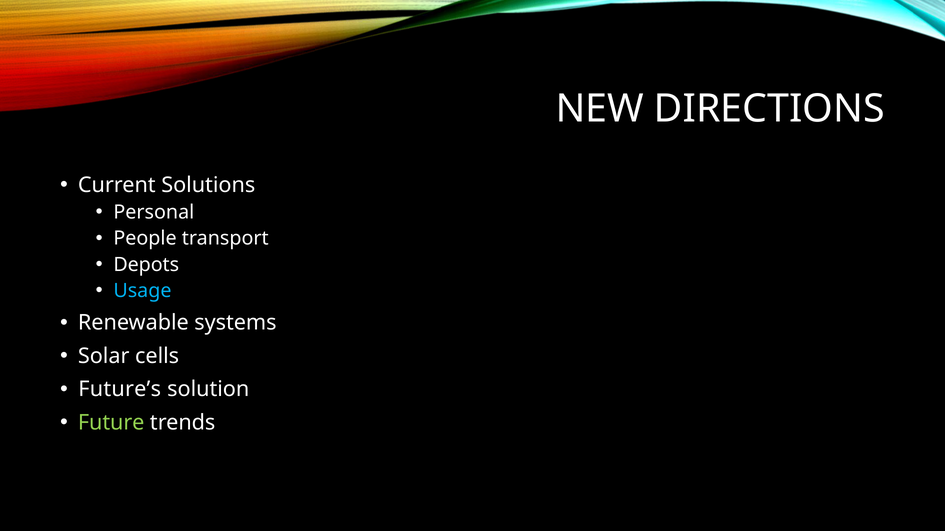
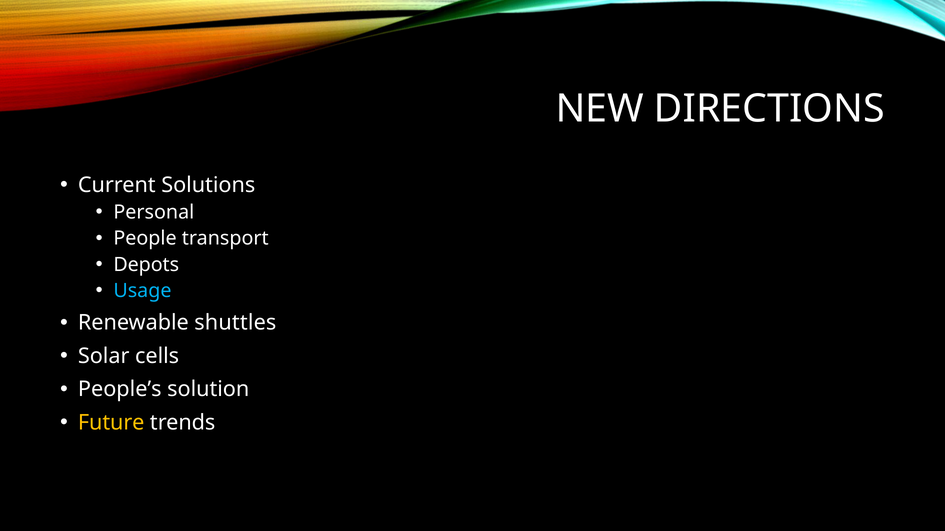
systems: systems -> shuttles (235, 323)
Future’s: Future’s -> People’s (120, 390)
Future colour: light green -> yellow (111, 423)
